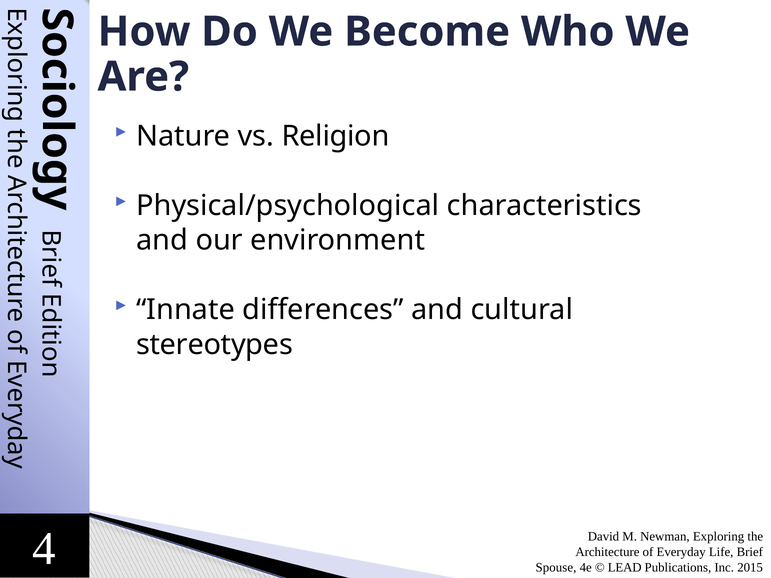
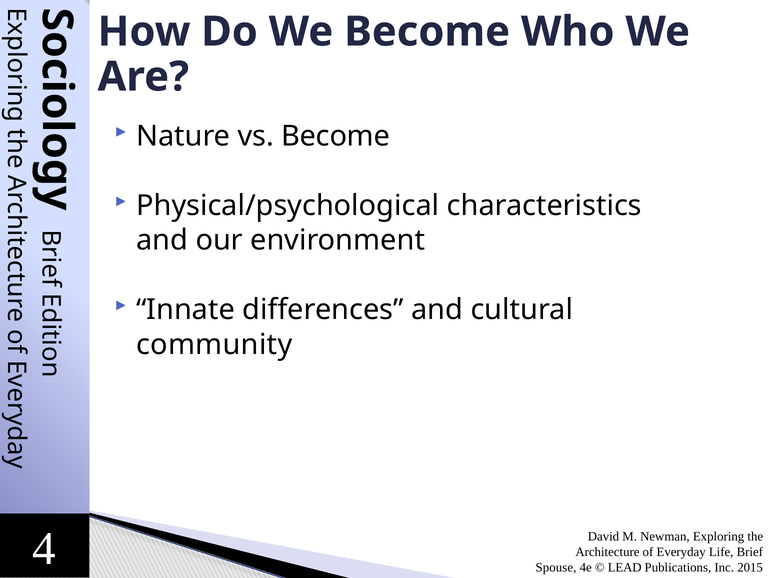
vs Religion: Religion -> Become (336, 136)
stereotypes: stereotypes -> community (214, 345)
